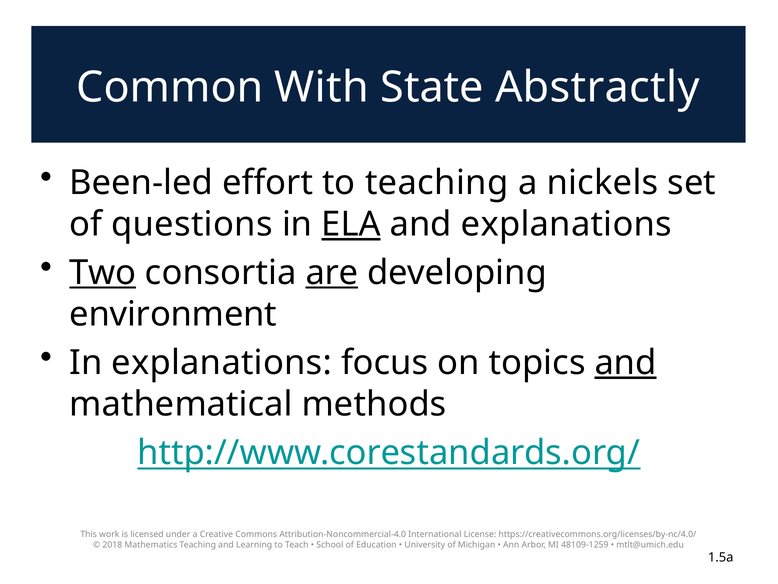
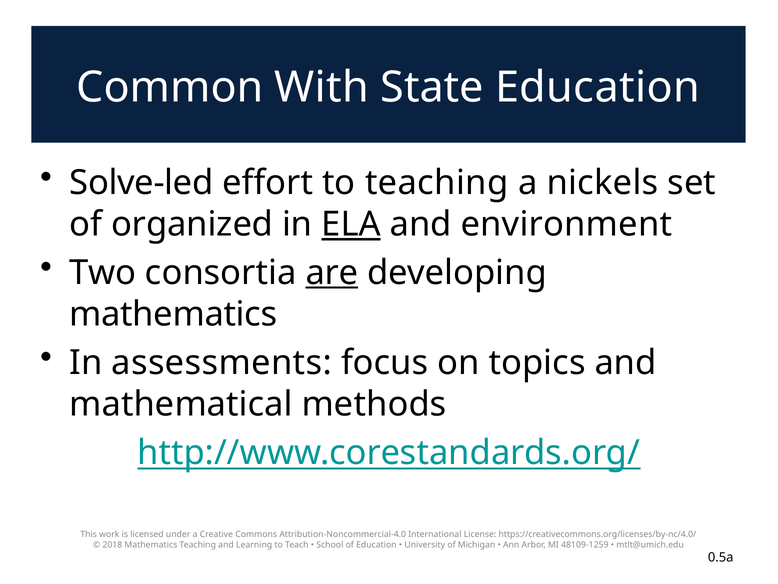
State Abstractly: Abstractly -> Education (597, 87)
Been-led: Been-led -> Solve-led (141, 183)
questions: questions -> organized (192, 224)
and explanations: explanations -> environment (566, 224)
Two underline: present -> none (103, 273)
environment: environment -> mathematics (173, 314)
In explanations: explanations -> assessments (222, 363)
and underline: present -> none (626, 363)
1.5a: 1.5a -> 0.5a (721, 557)
